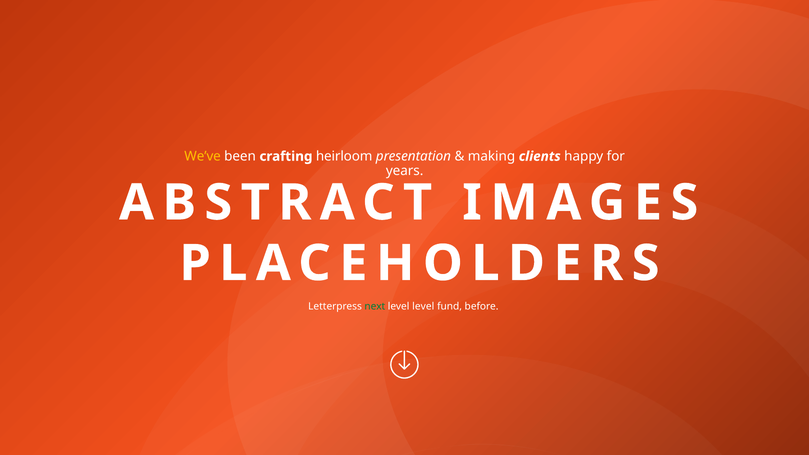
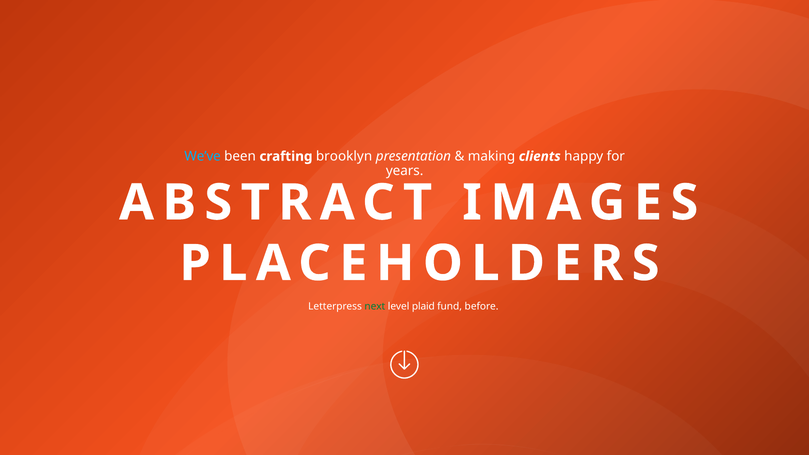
We’ve colour: yellow -> light blue (203, 156)
heirloom: heirloom -> brooklyn (344, 156)
level level: level -> plaid (423, 307)
